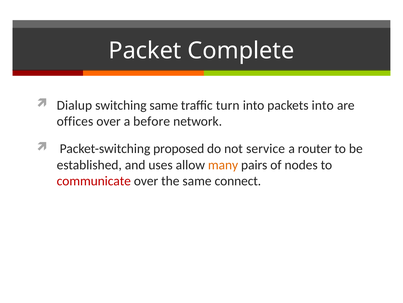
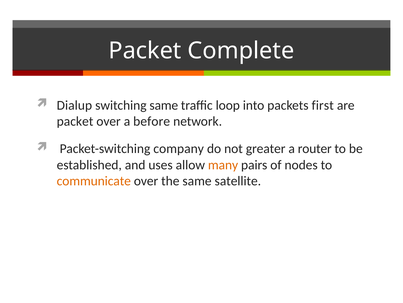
turn: turn -> loop (228, 105)
packets into: into -> first (323, 105)
offices: offices -> packet (75, 121)
proposed: proposed -> company (179, 148)
service: service -> greater (266, 148)
communicate colour: red -> orange (94, 181)
connect: connect -> satellite (238, 181)
